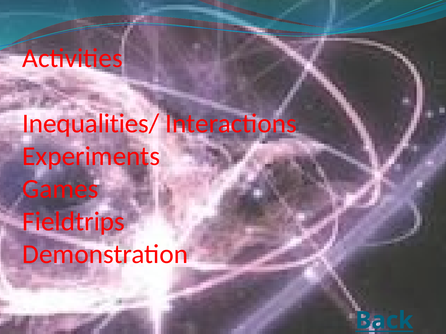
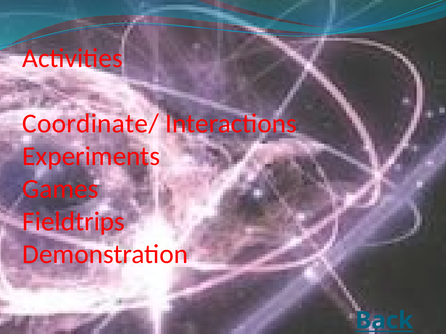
Inequalities/: Inequalities/ -> Coordinate/ (91, 124)
